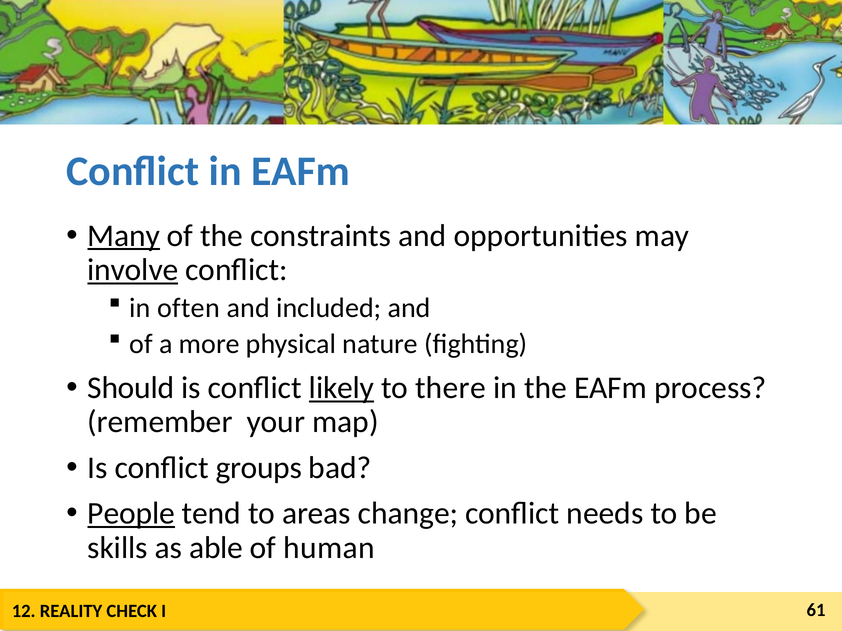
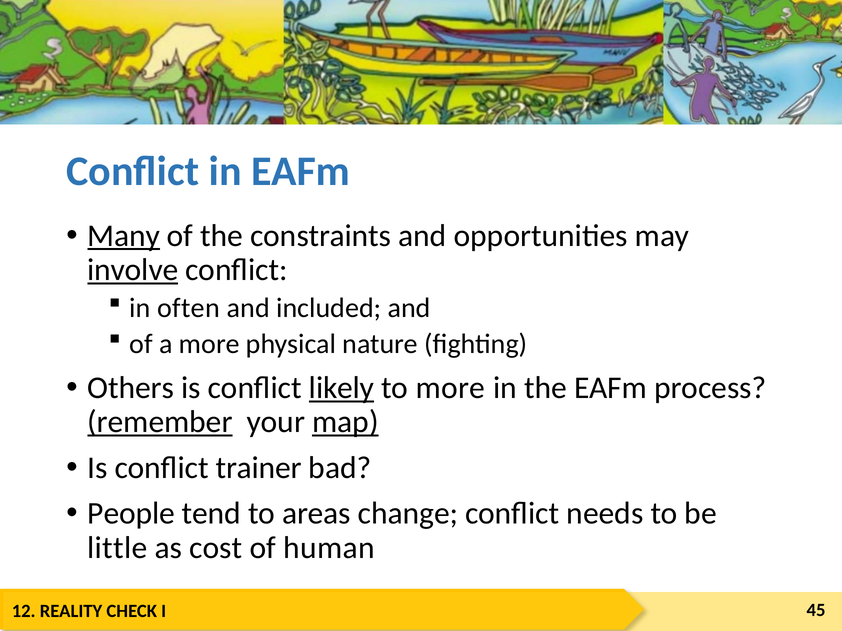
Should: Should -> Others (131, 388)
to there: there -> more (450, 388)
remember underline: none -> present (160, 422)
map underline: none -> present (345, 422)
groups: groups -> trainer (259, 468)
People underline: present -> none (131, 514)
skills: skills -> little (117, 548)
able: able -> cost (216, 548)
61: 61 -> 45 (816, 611)
